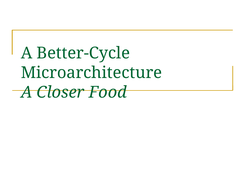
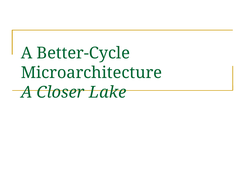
Food: Food -> Lake (108, 92)
